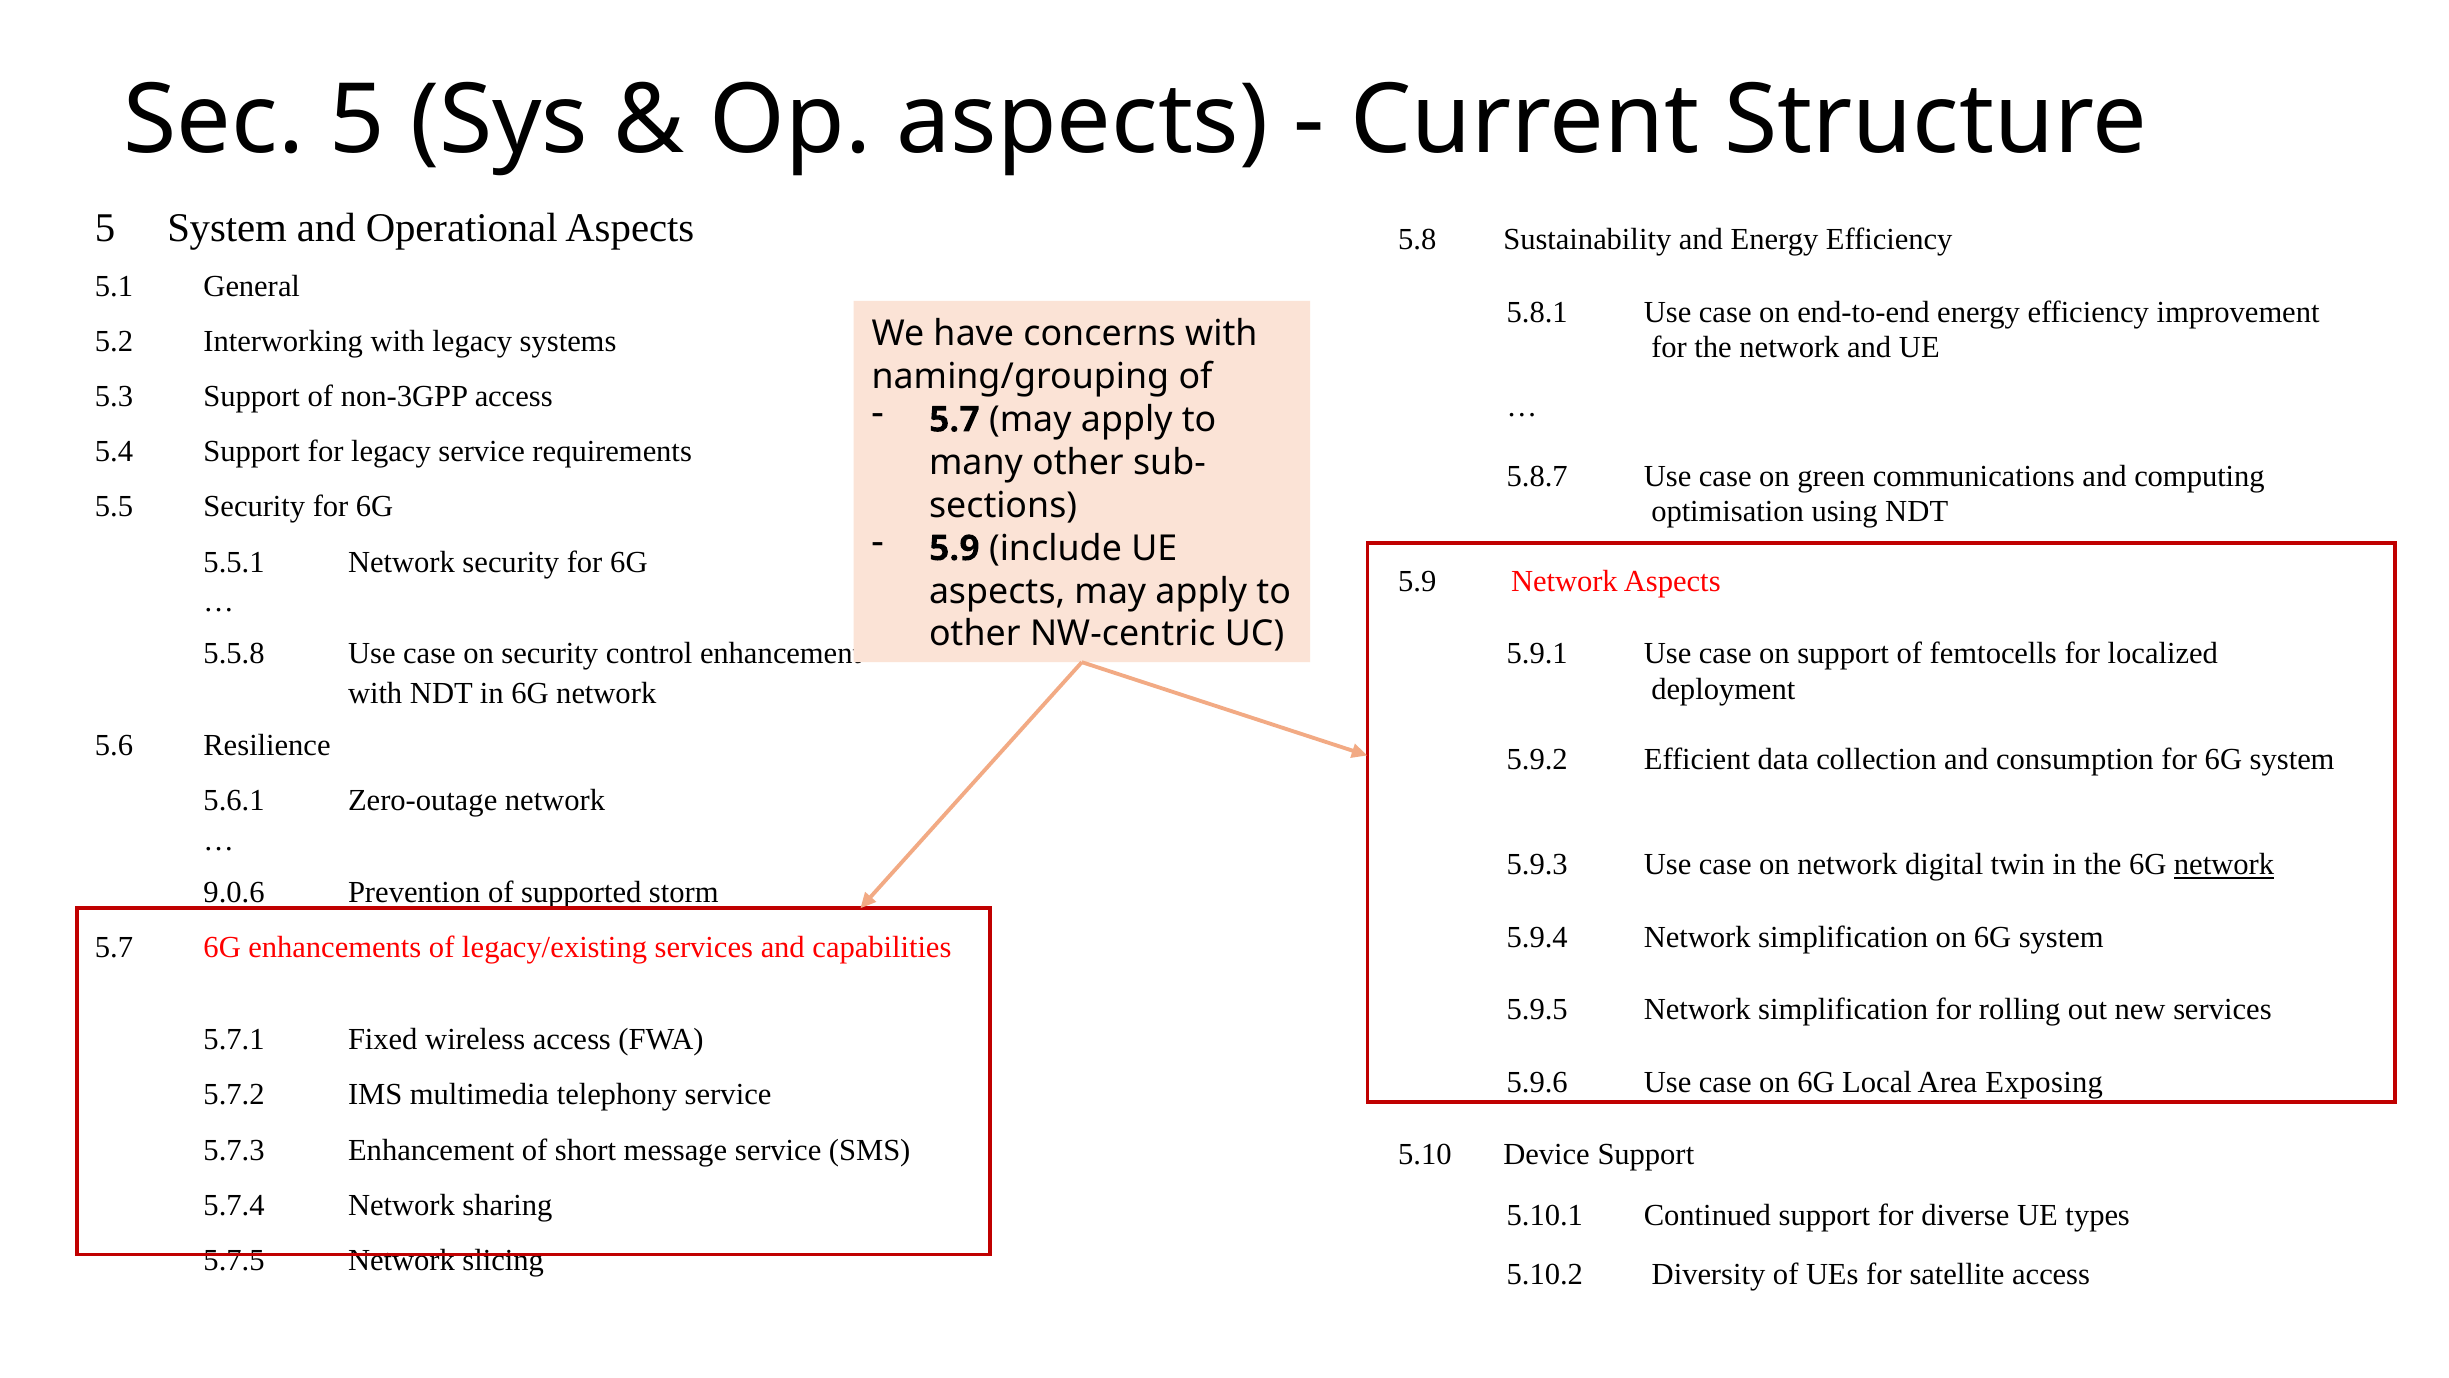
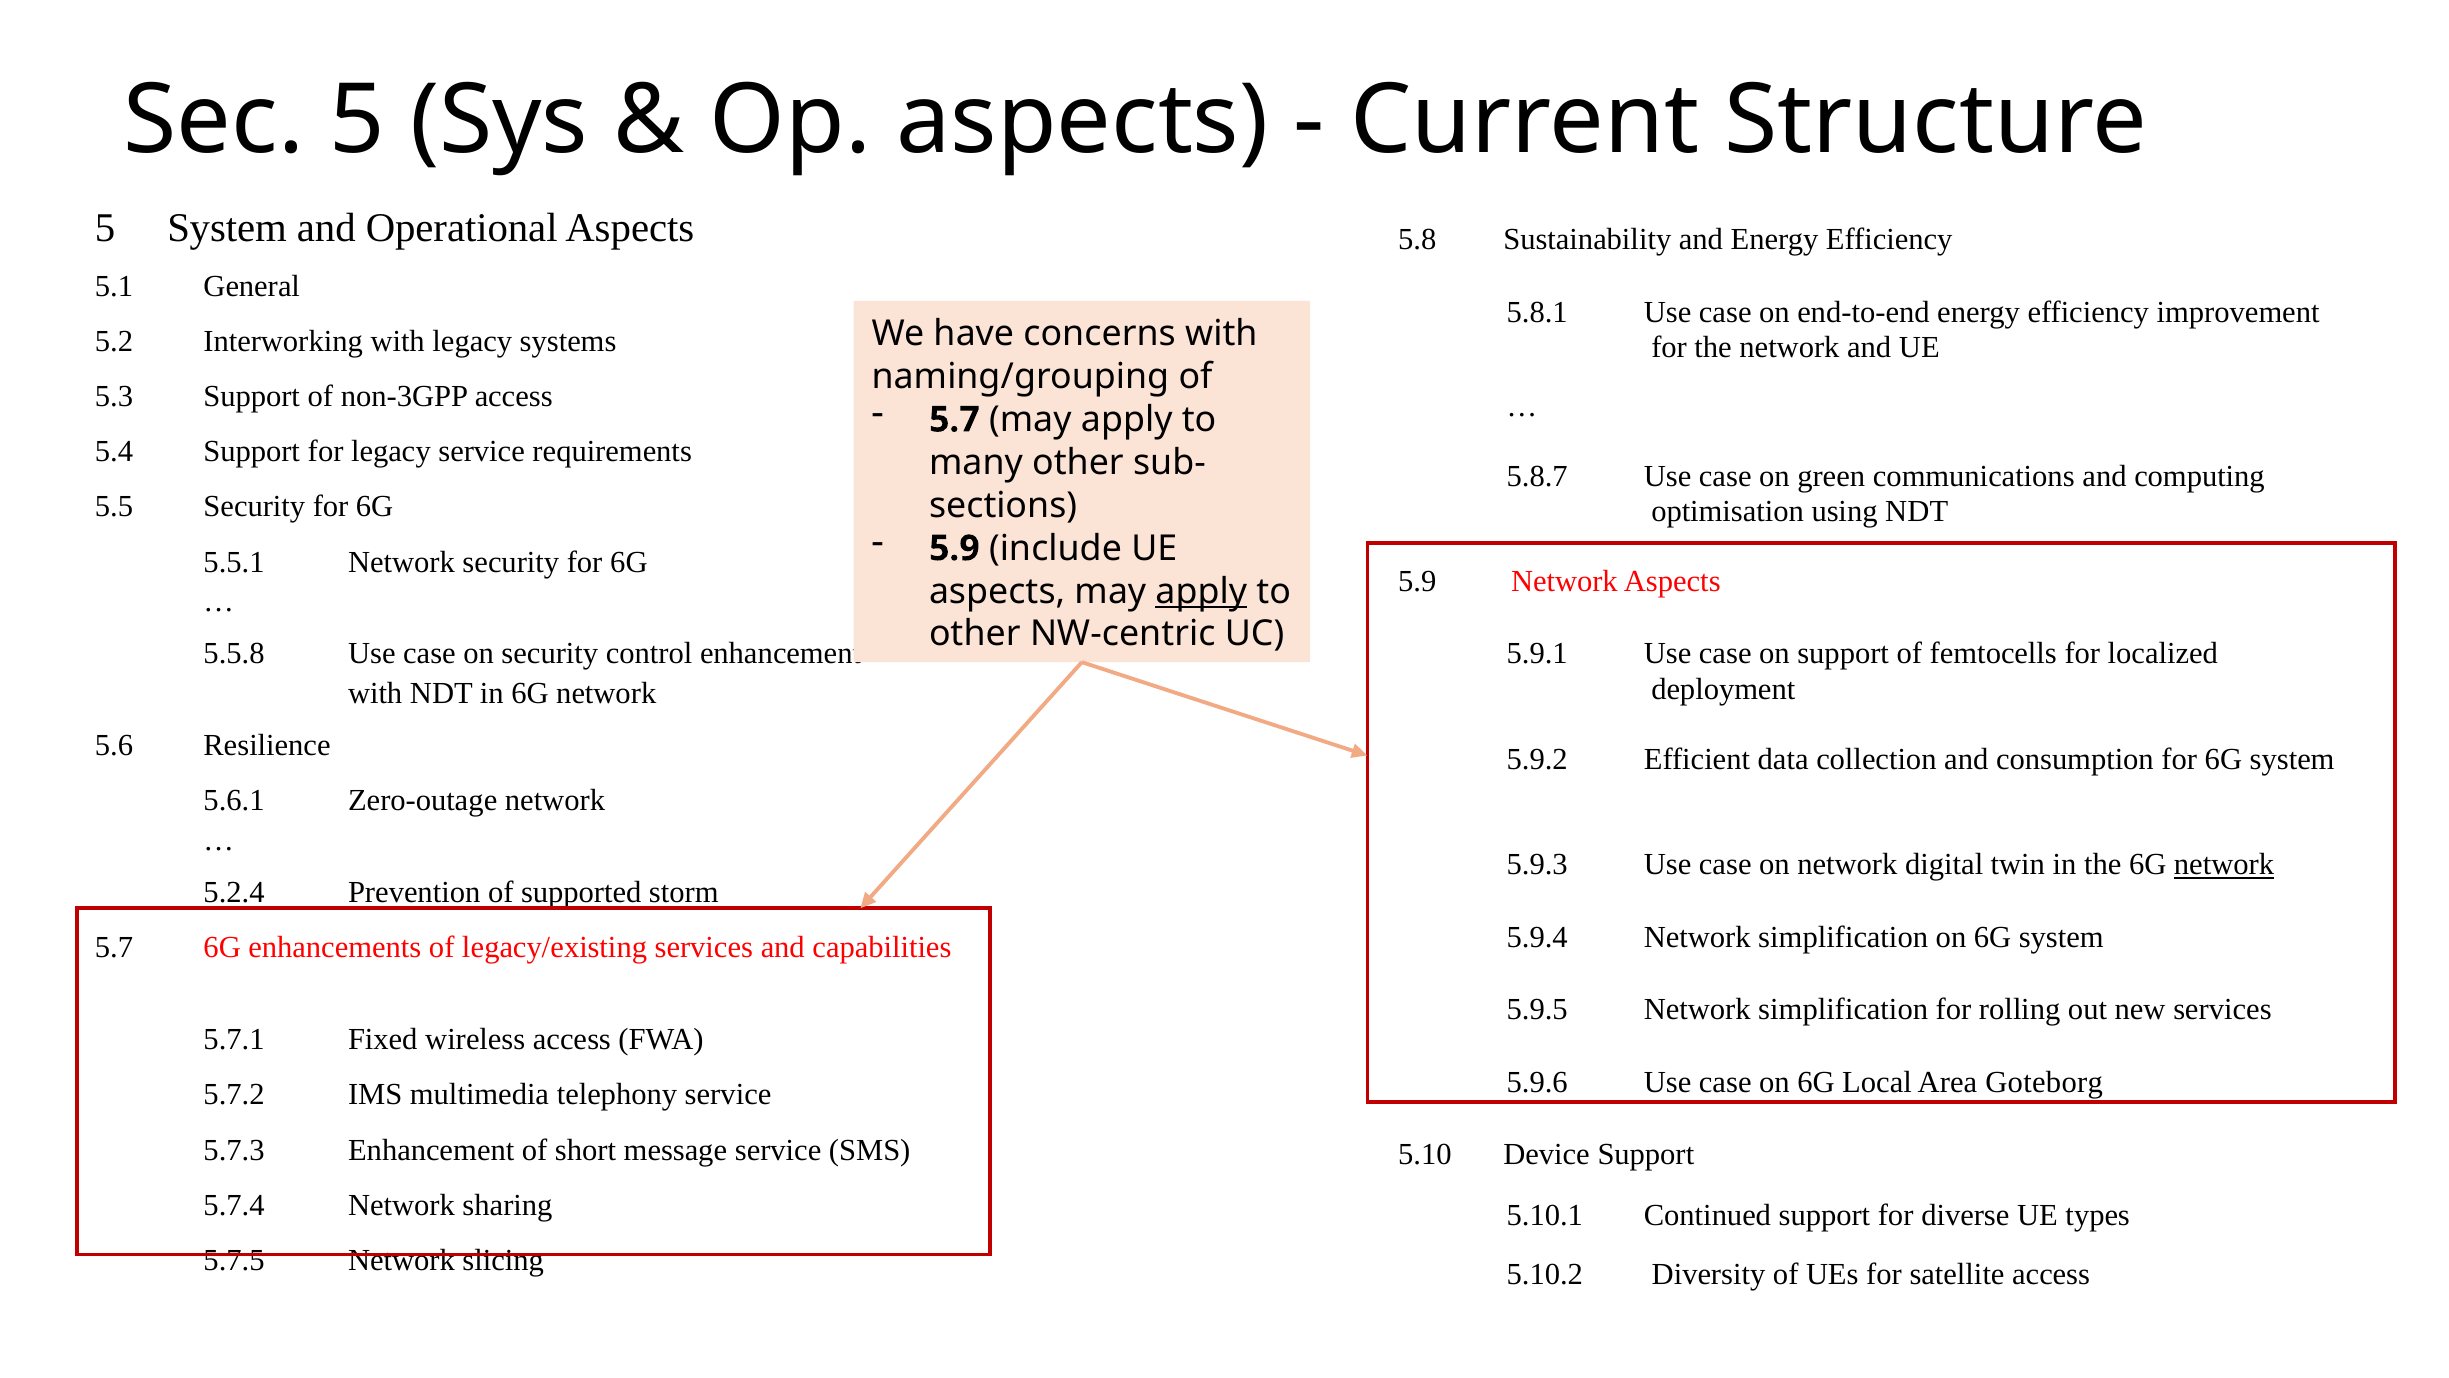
apply underline: none -> present (1201, 591)
9.0.6: 9.0.6 -> 5.2.4 (234, 892)
Exposing: Exposing -> Goteborg (2044, 1082)
